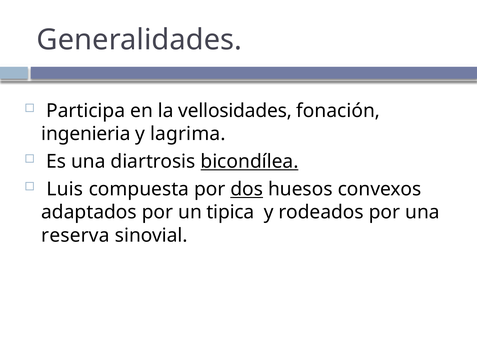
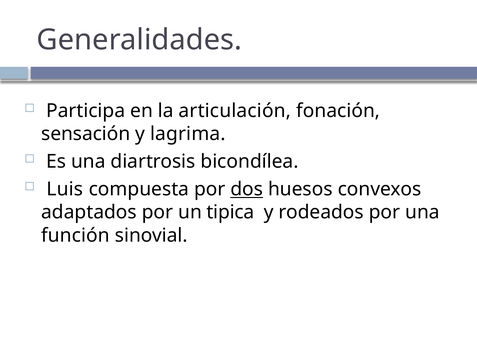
vellosidades: vellosidades -> articulación (235, 111)
ingenieria: ingenieria -> sensación (86, 134)
bicondílea underline: present -> none (250, 161)
reserva: reserva -> función (76, 235)
